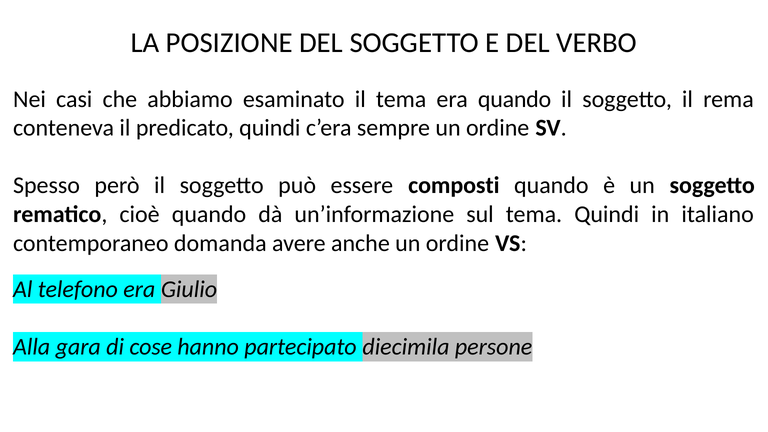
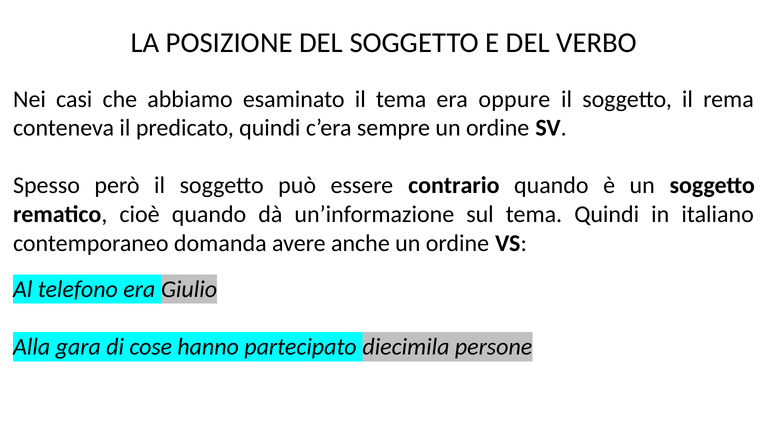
era quando: quando -> oppure (514, 99)
composti: composti -> contrario (454, 186)
